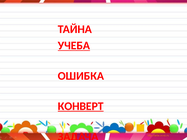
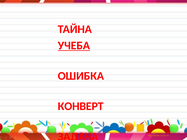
КОНВЕРТ underline: present -> none (81, 106)
